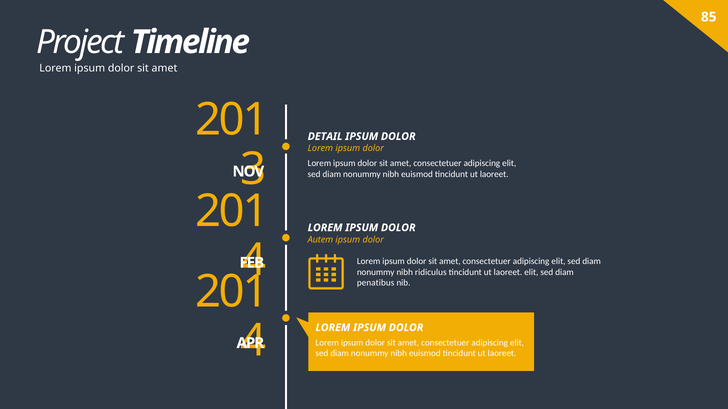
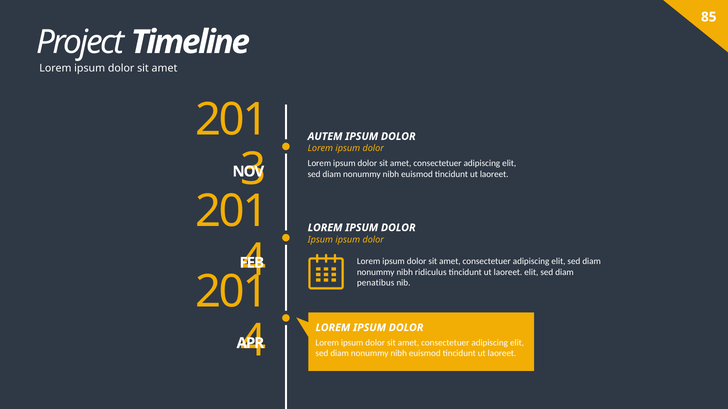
DETAIL: DETAIL -> AUTEM (325, 137)
Autem: Autem -> Ipsum (320, 240)
